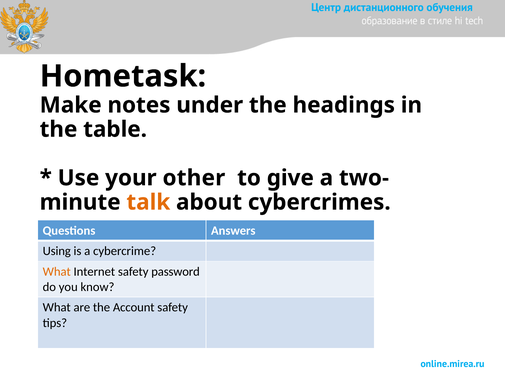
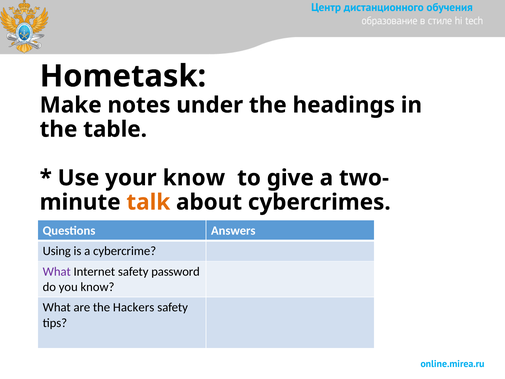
your other: other -> know (194, 178)
What colour: orange -> purple (57, 271)
Account: Account -> Hackers (134, 307)
